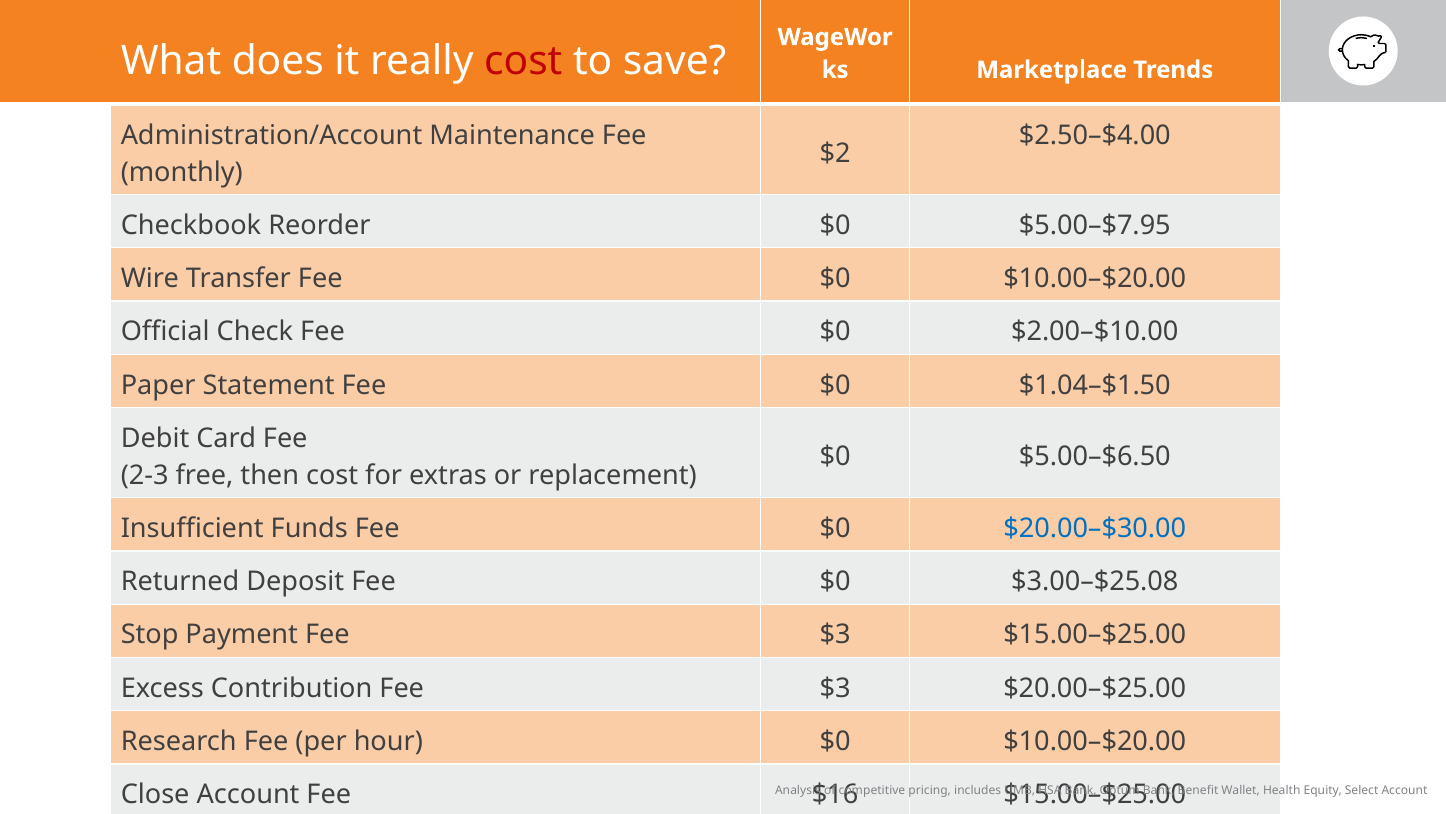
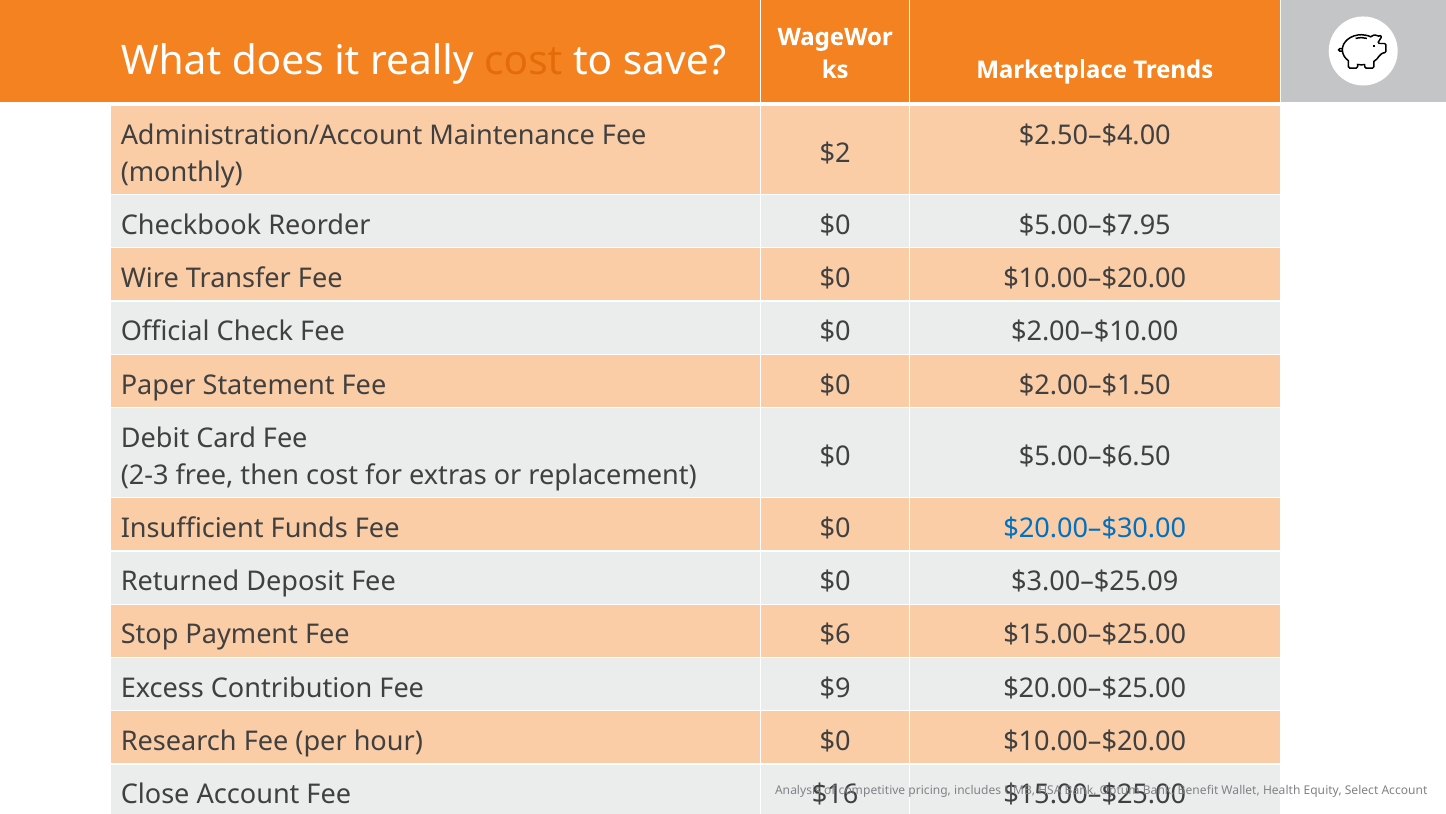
cost colour: red -> orange (523, 61)
$1.04–$1.50: $1.04–$1.50 -> $2.00–$1.50 (1095, 385)
$3.00–$25.08: $3.00–$25.08 -> $3.00–$25.09 (1095, 581)
Payment Fee $3: $3 -> $6 (835, 634)
Contribution Fee $3: $3 -> $9 (835, 688)
